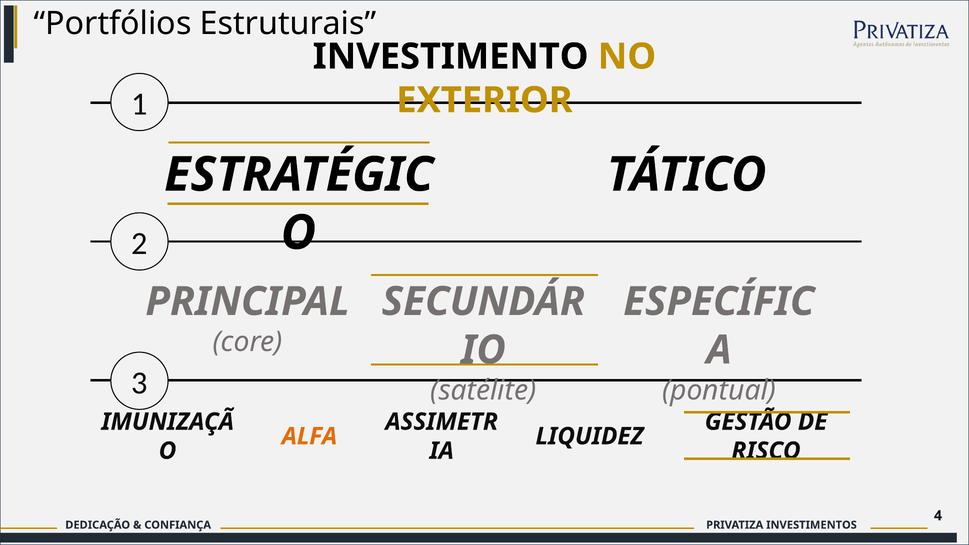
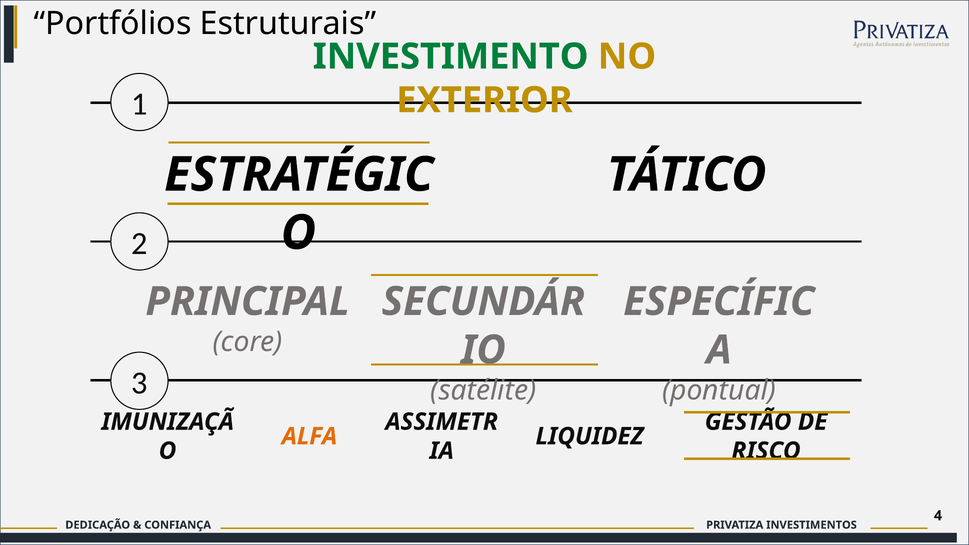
INVESTIMENTO colour: black -> green (451, 57)
